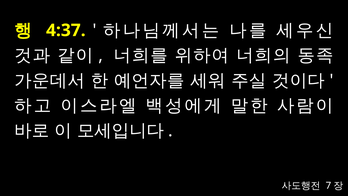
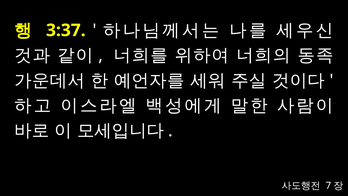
4:37: 4:37 -> 3:37 (66, 30)
